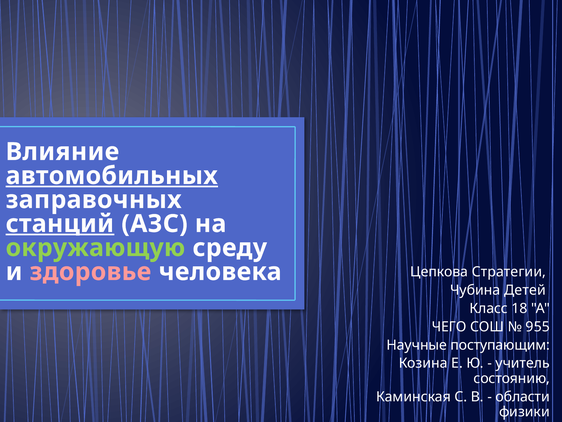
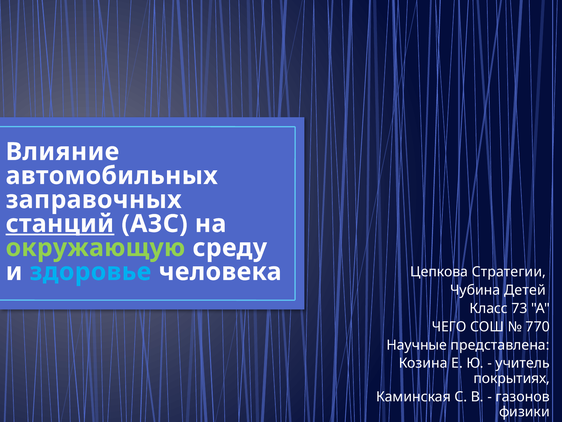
автомобильных underline: present -> none (112, 176)
здоровье colour: pink -> light blue (90, 271)
18: 18 -> 73 (520, 308)
955: 955 -> 770 (538, 326)
поступающим: поступающим -> представлена (500, 345)
состоянию: состоянию -> покрытиях (512, 378)
области: области -> газонов (523, 396)
